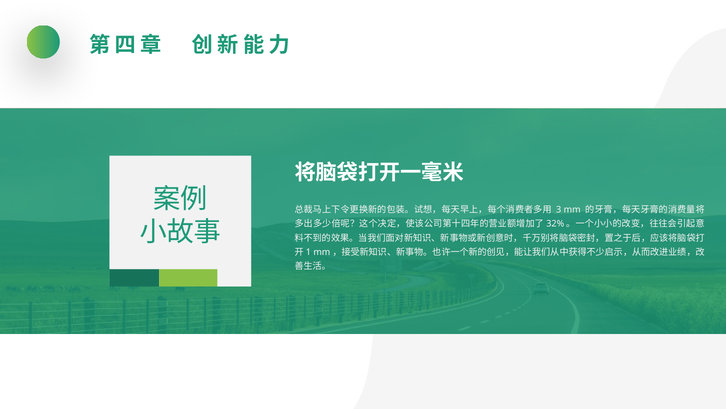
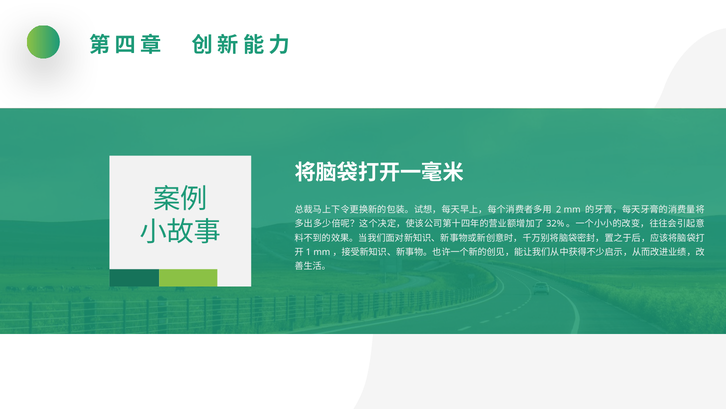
3: 3 -> 2 (559, 209)
